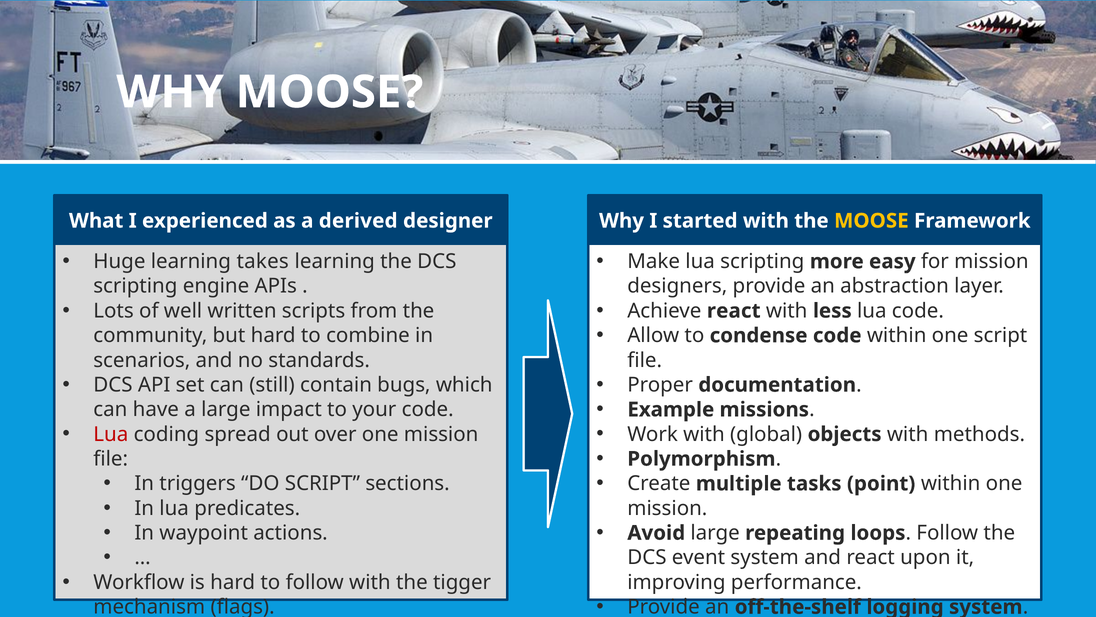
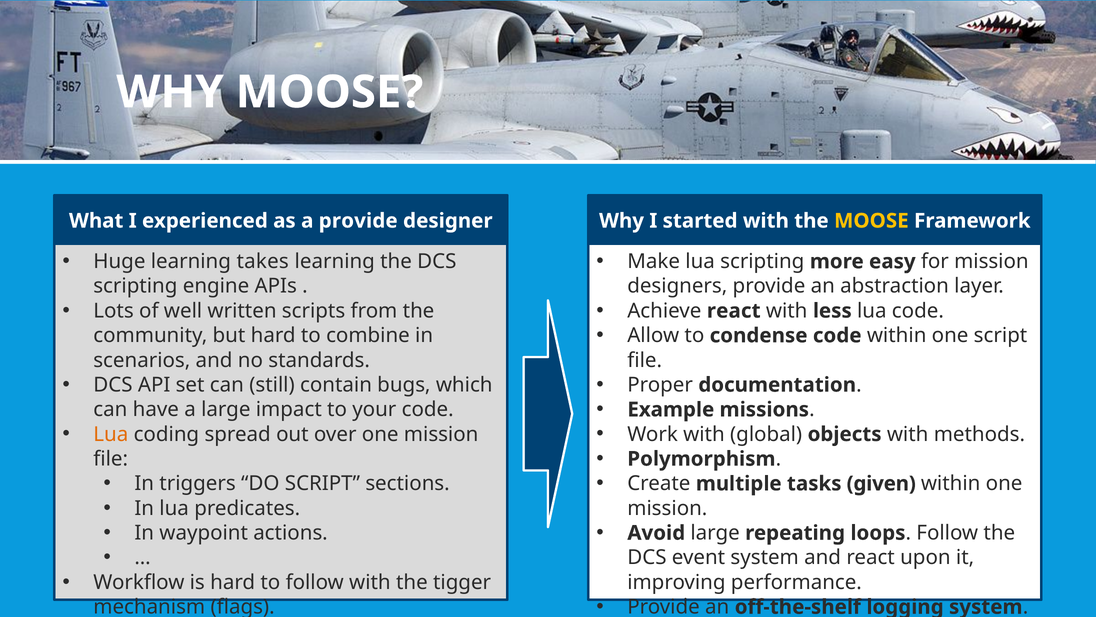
a derived: derived -> provide (358, 221)
Lua colour: red -> orange (111, 434)
point: point -> given (881, 483)
